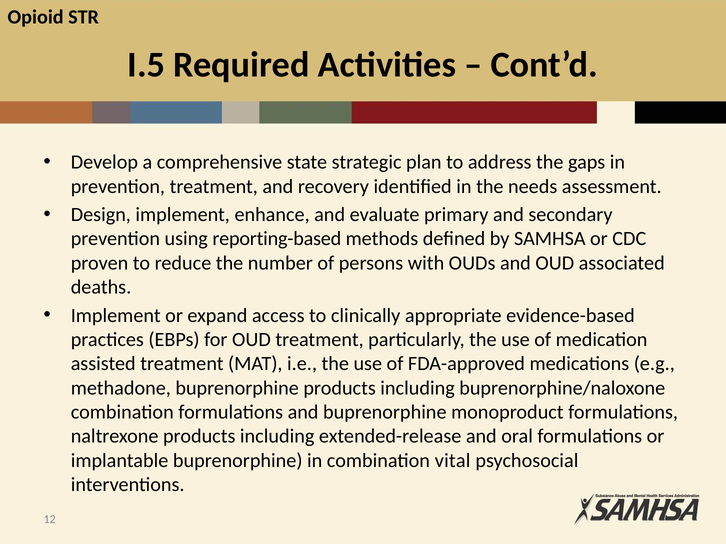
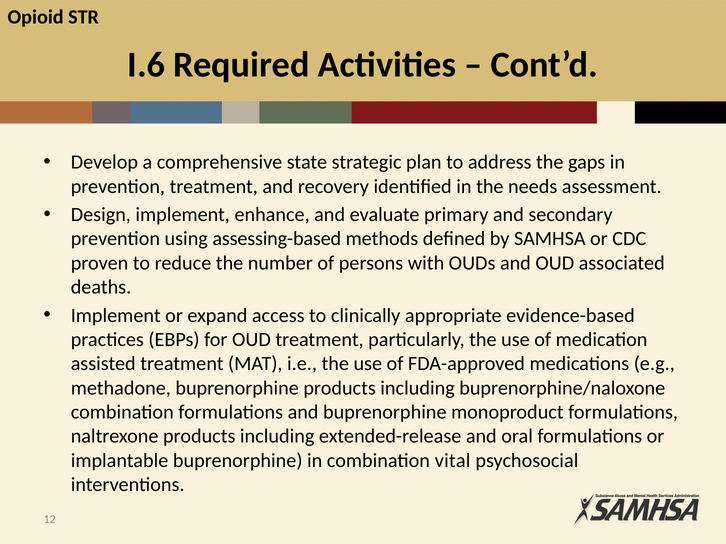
I.5: I.5 -> I.6 (146, 65)
reporting-based: reporting-based -> assessing-based (277, 239)
